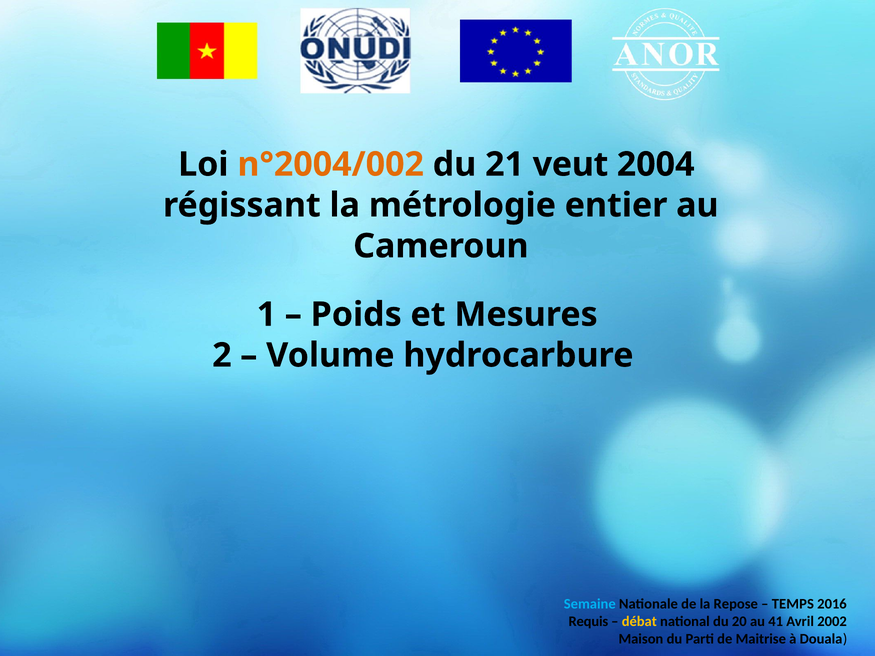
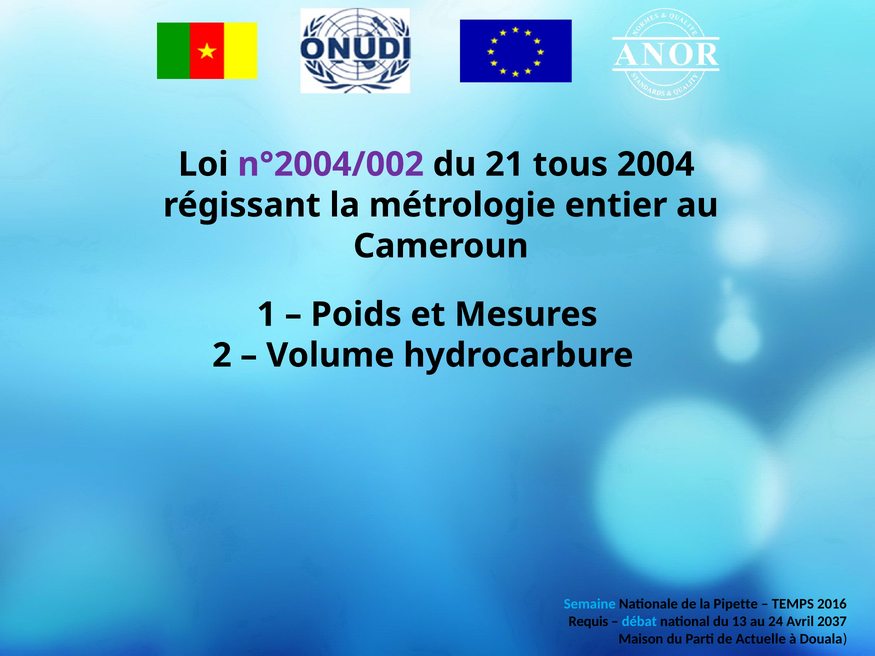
n°2004/002 colour: orange -> purple (331, 164)
veut: veut -> tous (570, 164)
Repose: Repose -> Pipette (736, 604)
débat colour: yellow -> light blue (639, 622)
20: 20 -> 13 (739, 622)
41: 41 -> 24 (776, 622)
2002: 2002 -> 2037 (832, 622)
Maitrise: Maitrise -> Actuelle (761, 639)
